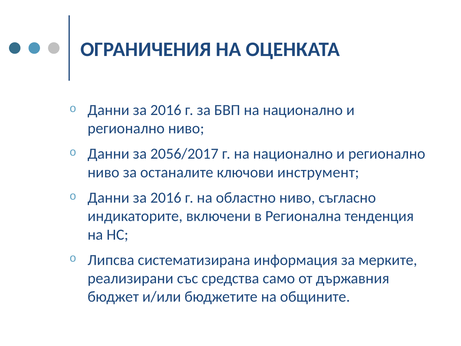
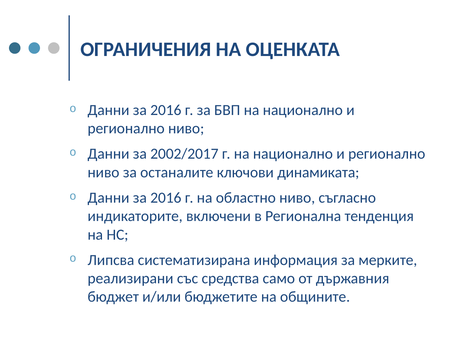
2056/2017: 2056/2017 -> 2002/2017 (184, 154)
инструмент: инструмент -> динамиката (318, 172)
